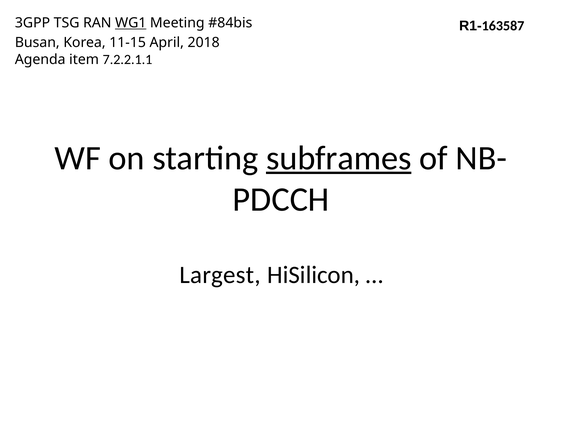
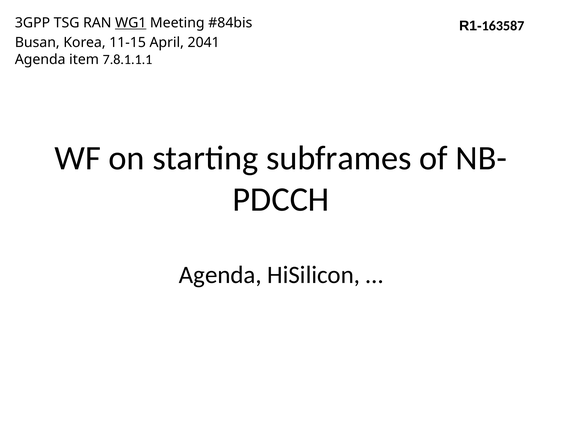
2018: 2018 -> 2041 (204, 43)
7.2.2.1.1: 7.2.2.1.1 -> 7.8.1.1.1 (128, 59)
subframes underline: present -> none (339, 158)
Largest: Largest -> Agenda (220, 275)
